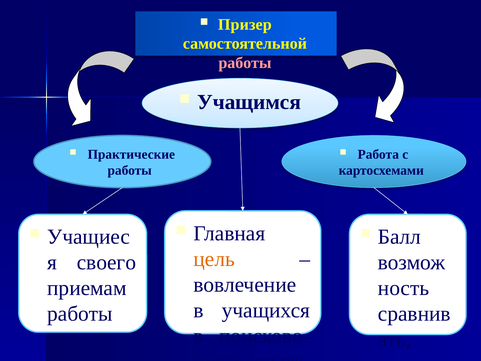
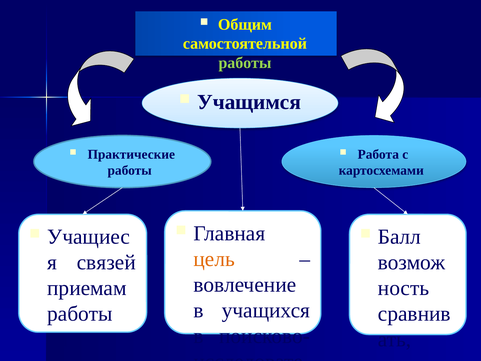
Призер: Призер -> Общим (245, 24)
работы colour: pink -> light green (245, 63)
своего: своего -> связей (106, 262)
